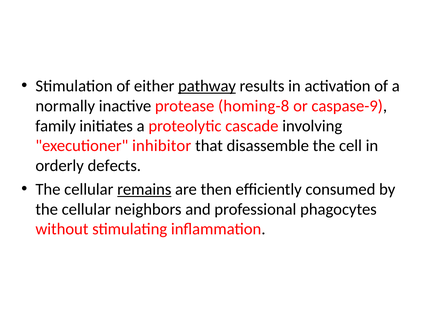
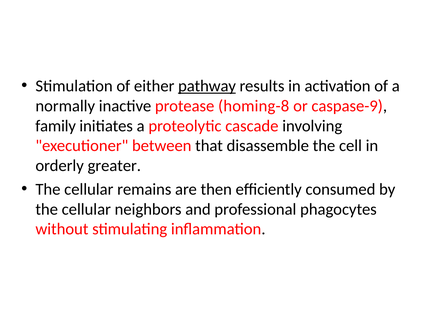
inhibitor: inhibitor -> between (162, 146)
defects: defects -> greater (114, 166)
remains underline: present -> none (144, 189)
